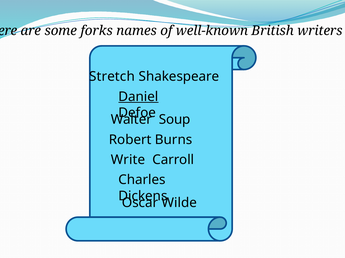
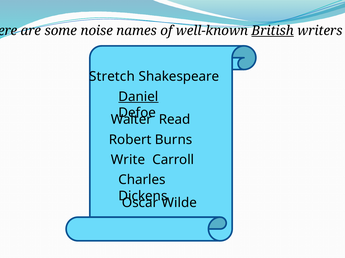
forks: forks -> noise (97, 31)
British underline: none -> present (273, 31)
Soup: Soup -> Read (175, 120)
